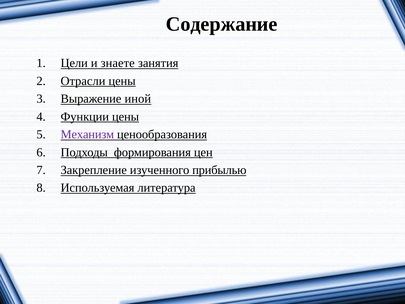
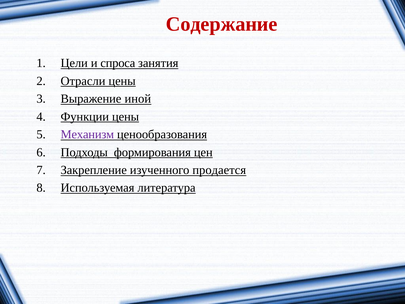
Содержание colour: black -> red (222, 24)
знаете: знаете -> спроса (118, 63)
прибылью: прибылью -> продается (219, 170)
